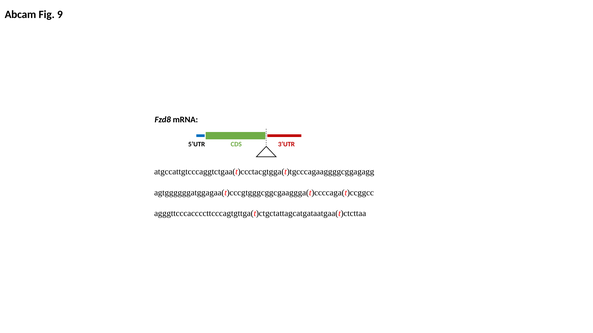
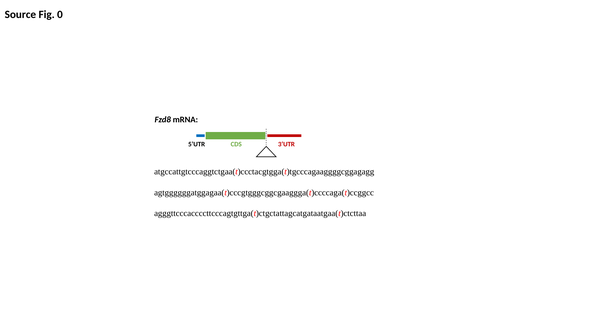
Abcam: Abcam -> Source (20, 15)
9: 9 -> 0 (60, 15)
